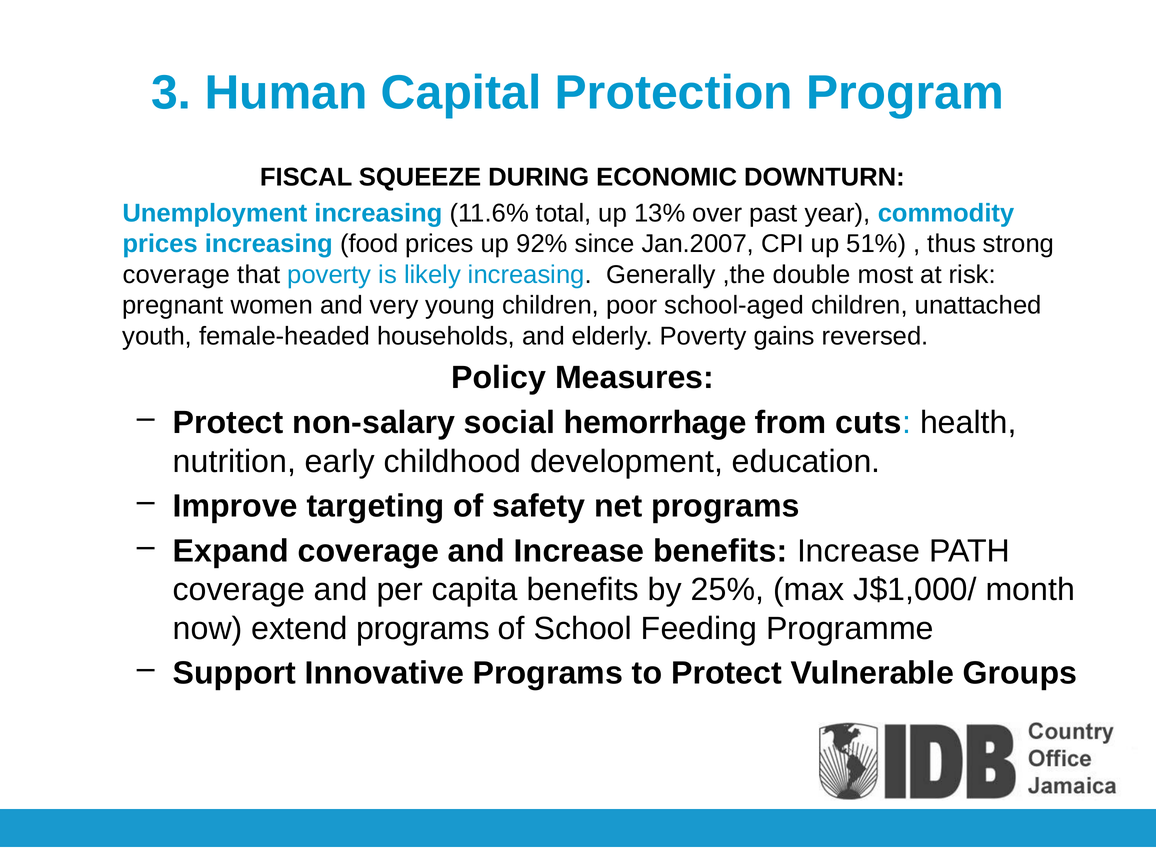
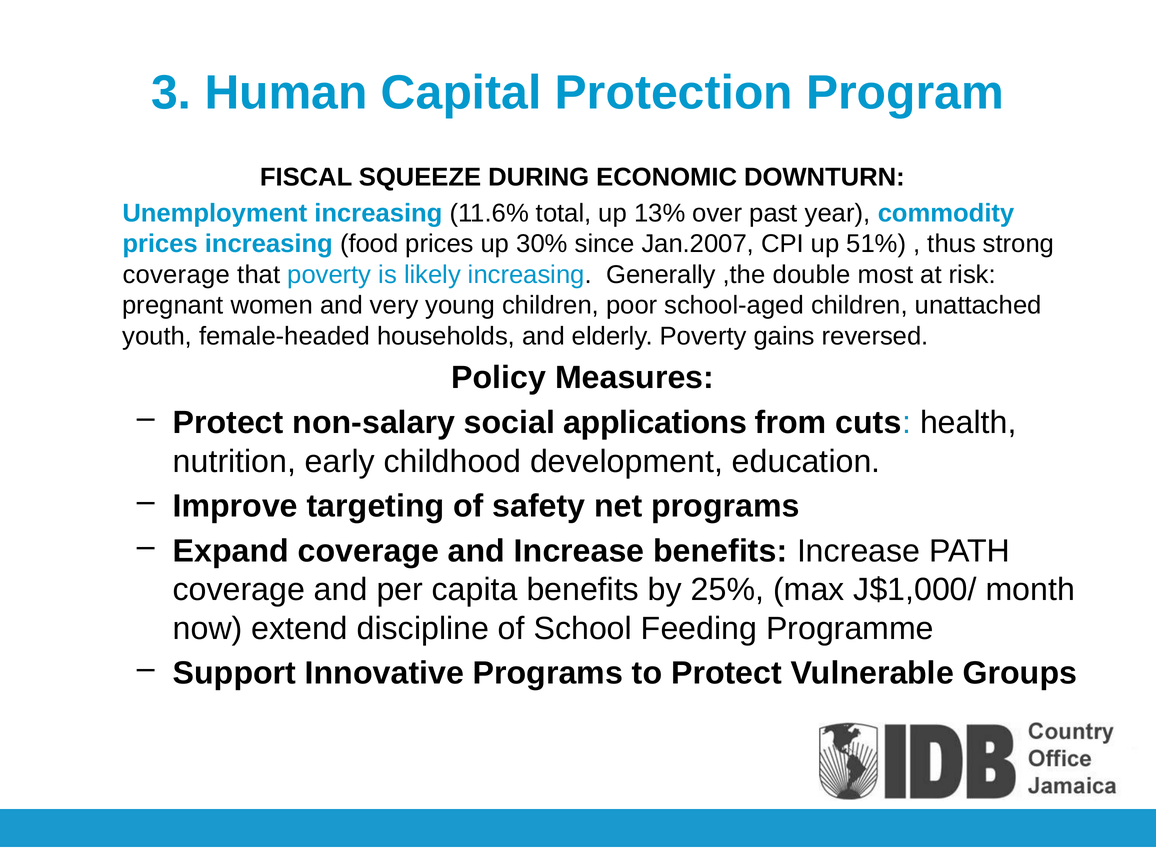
92%: 92% -> 30% (542, 244)
hemorrhage: hemorrhage -> applications (655, 423)
extend programs: programs -> discipline (423, 628)
